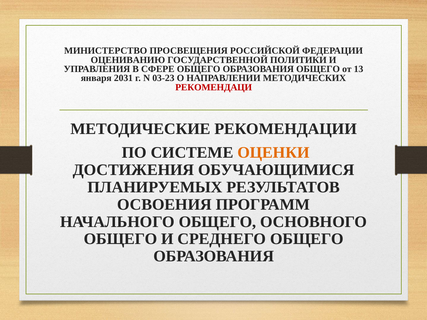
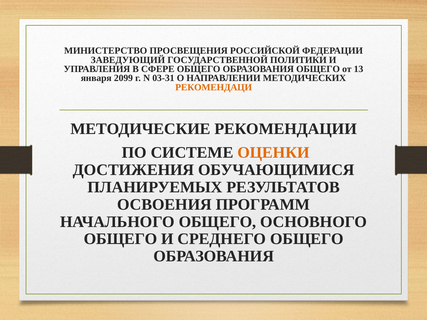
ОЦЕНИВАНИЮ: ОЦЕНИВАНИЮ -> ЗАВЕДУЮЩИЙ (128, 60)
2031: 2031 -> 2099 (123, 78)
03-23: 03-23 -> 03-31 (163, 78)
РЕКОМЕНДАЦИ colour: red -> orange (214, 87)
